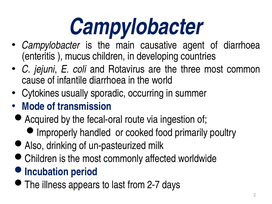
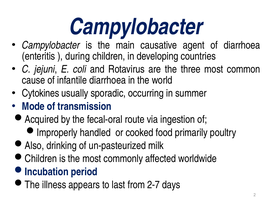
mucus: mucus -> during (78, 56)
